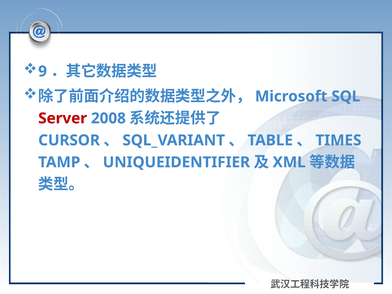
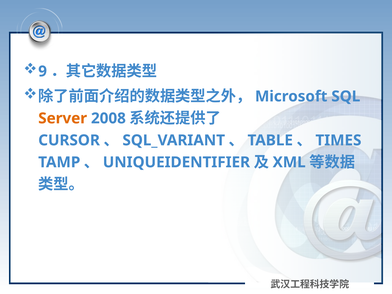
Server colour: red -> orange (63, 118)
